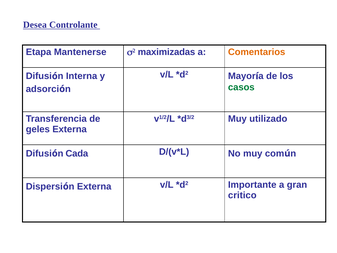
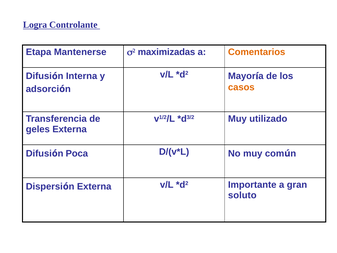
Desea: Desea -> Logra (35, 25)
casos colour: green -> orange (241, 87)
Cada: Cada -> Poca (77, 153)
critico: critico -> soluto (242, 195)
